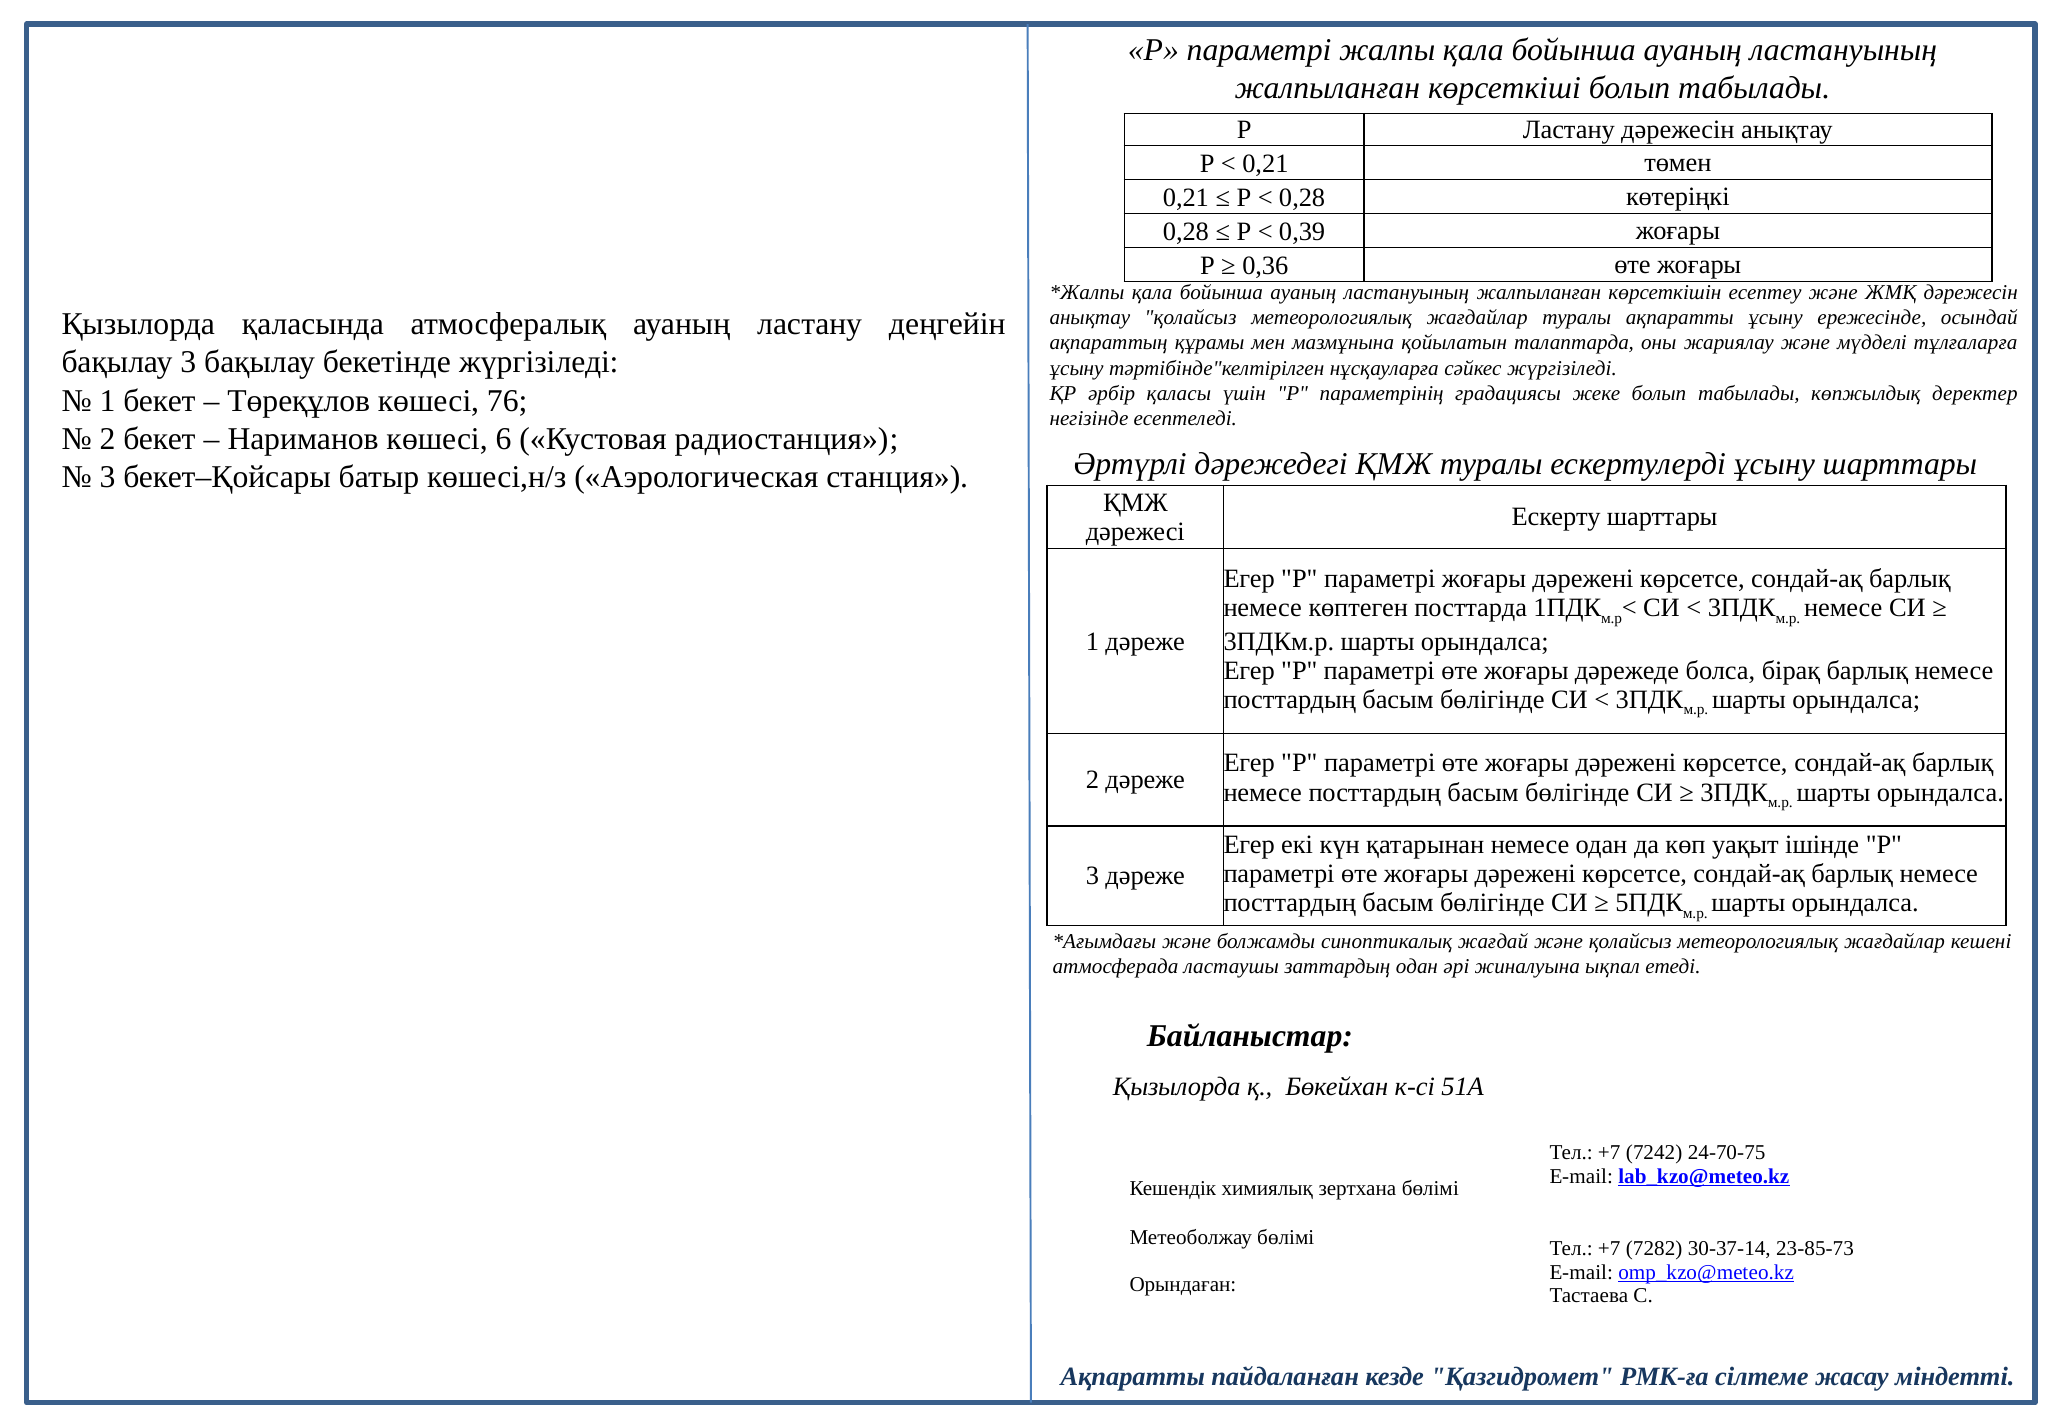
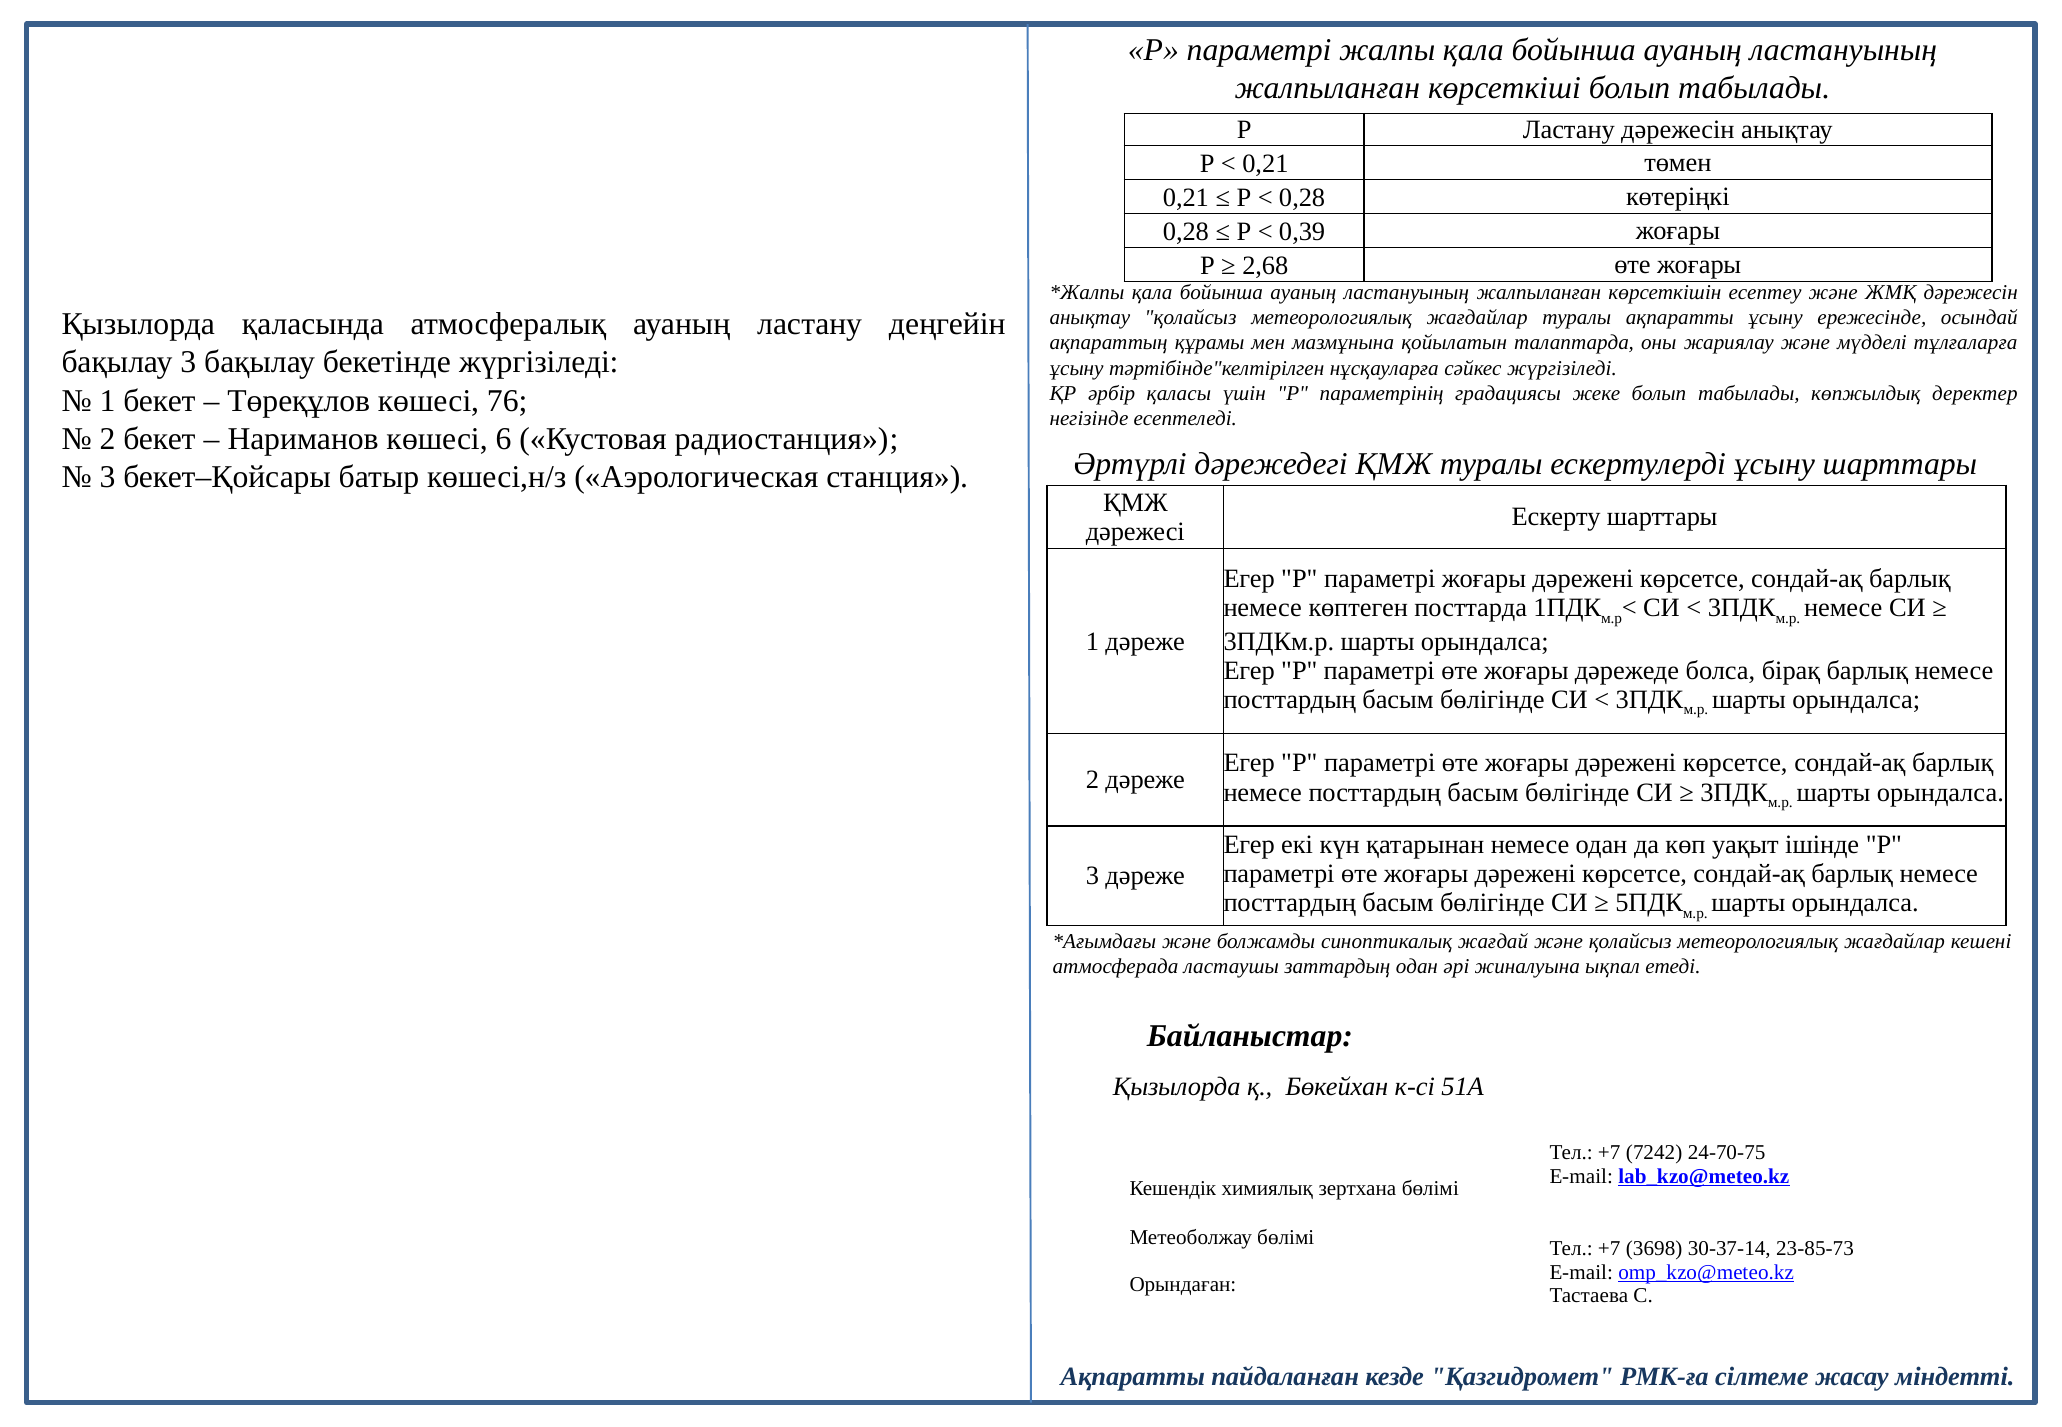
0,36: 0,36 -> 2,68 (1265, 266)
7282: 7282 -> 3698 (1654, 1249)
